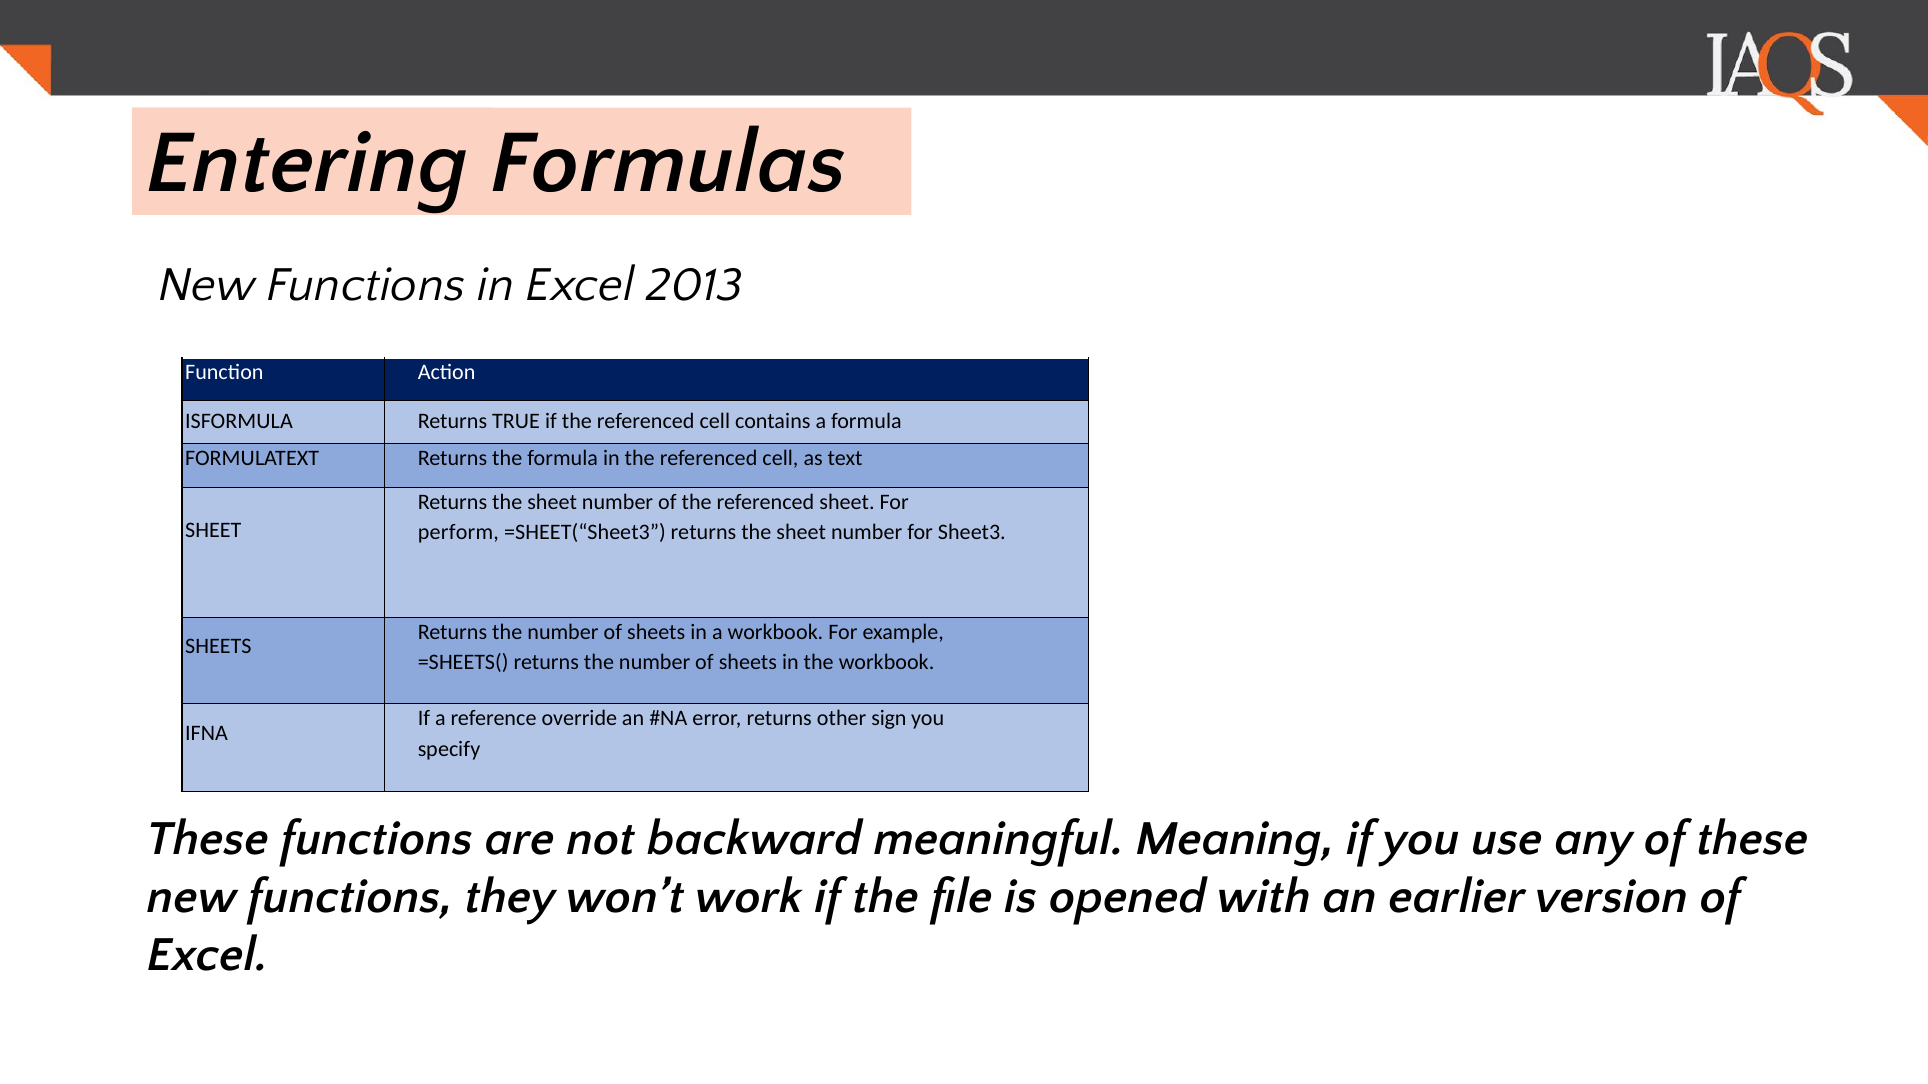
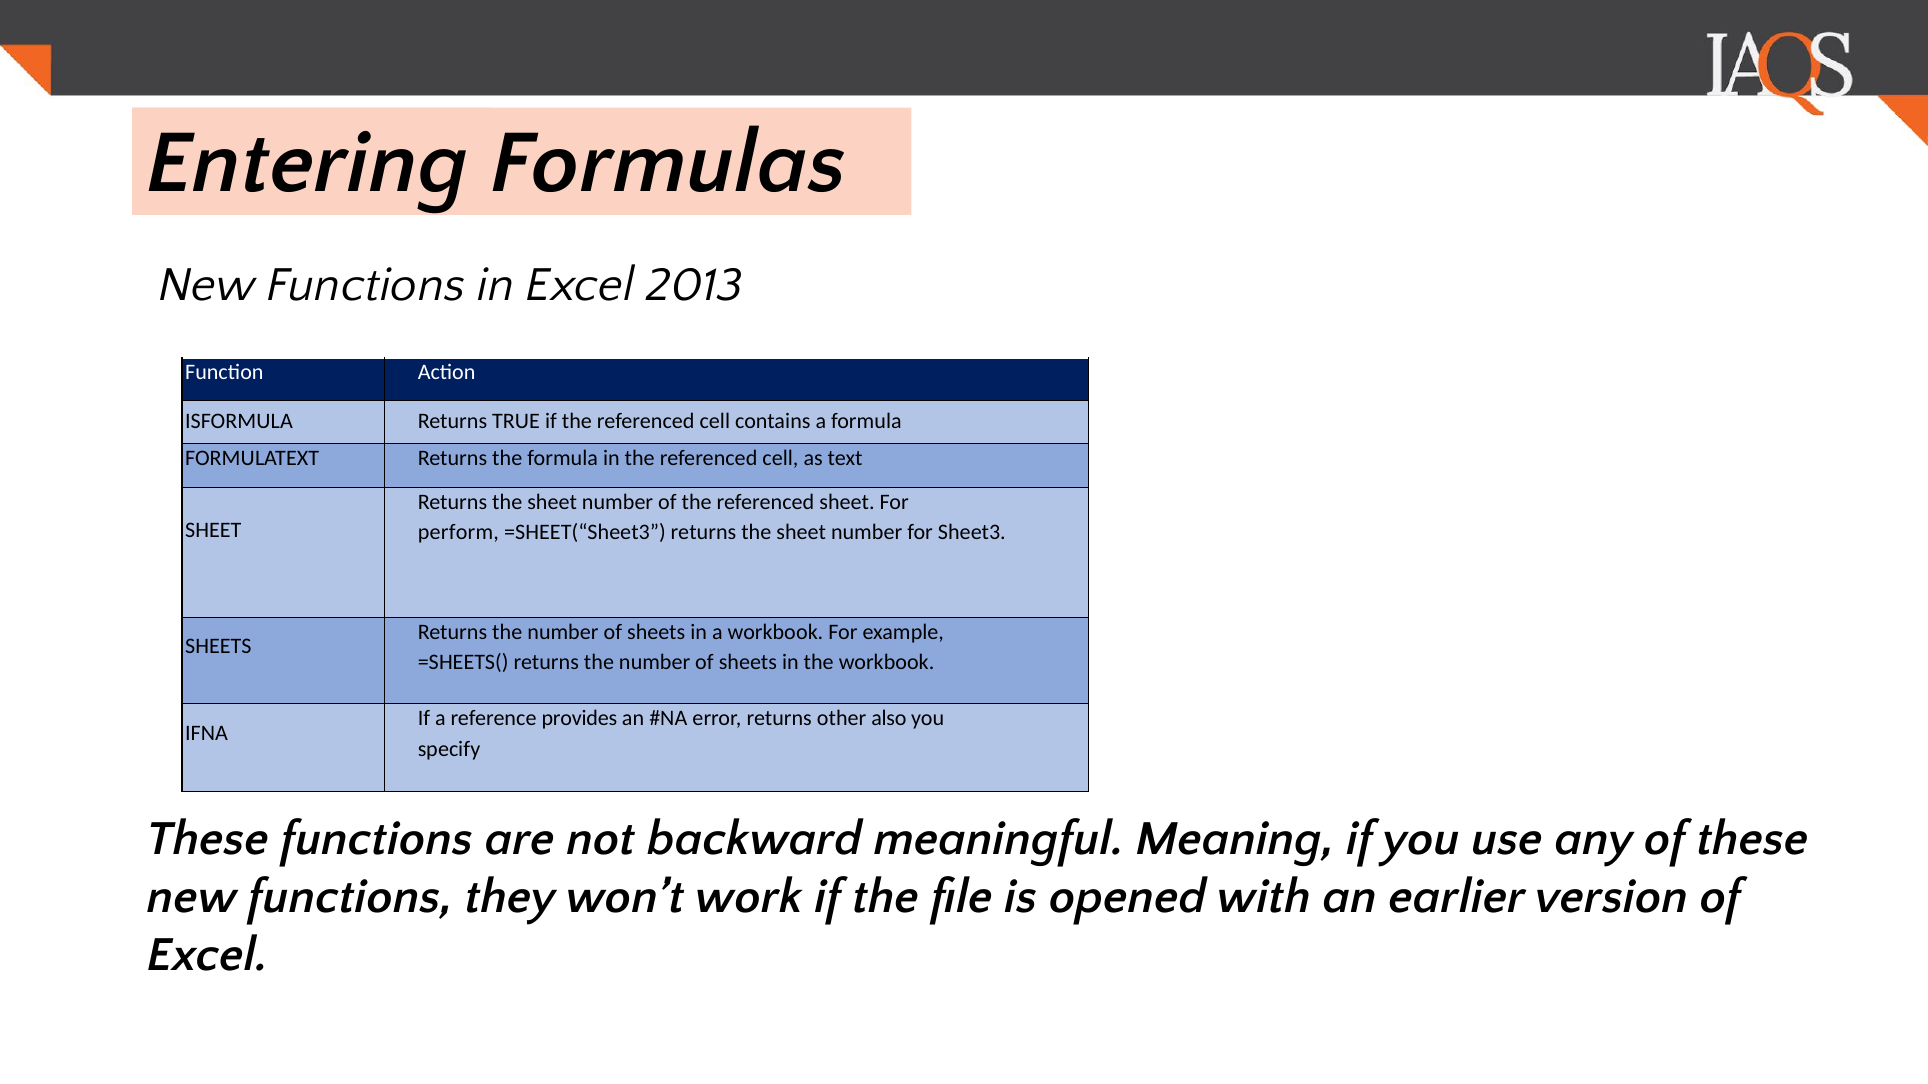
override: override -> provides (579, 719)
sign: sign -> also (889, 719)
